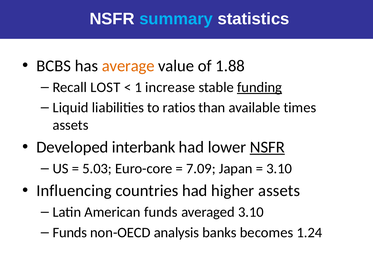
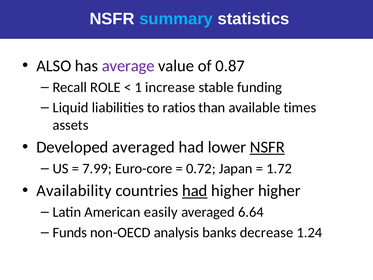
BCBS: BCBS -> ALSO (54, 66)
average colour: orange -> purple (128, 66)
1.88: 1.88 -> 0.87 (230, 66)
LOST: LOST -> ROLE (106, 87)
funding underline: present -> none (260, 87)
Developed interbank: interbank -> averaged (144, 147)
5.03: 5.03 -> 7.99 (97, 168)
7.09: 7.09 -> 0.72 (201, 168)
3.10: 3.10 -> 1.72 (279, 168)
Influencing: Influencing -> Availability (74, 191)
had underline: none -> present (195, 191)
higher assets: assets -> higher (279, 191)
American funds: funds -> easily (161, 212)
averaged 3.10: 3.10 -> 6.64 (251, 212)
becomes: becomes -> decrease (267, 232)
